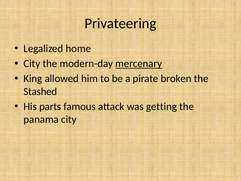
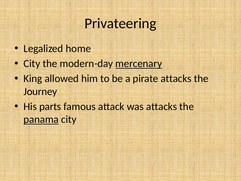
pirate broken: broken -> attacks (176, 79)
Stashed: Stashed -> Journey (40, 91)
was getting: getting -> attacks (162, 106)
panama underline: none -> present (41, 119)
